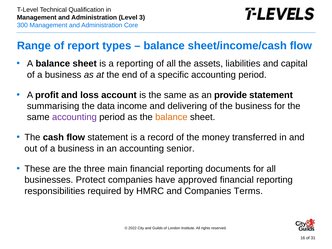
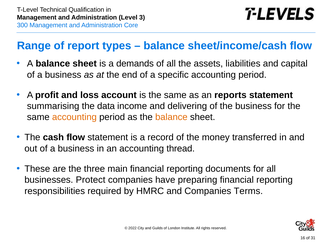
a reporting: reporting -> demands (135, 64)
provide: provide -> reports (230, 95)
accounting colour: purple -> orange (74, 117)
senior: senior -> thread (181, 149)
approved: approved -> preparing (198, 180)
